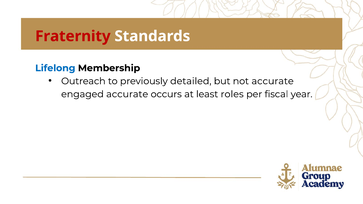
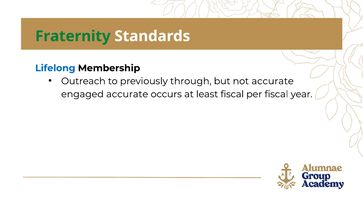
Fraternity colour: red -> green (73, 36)
detailed: detailed -> through (191, 81)
least roles: roles -> fiscal (232, 94)
